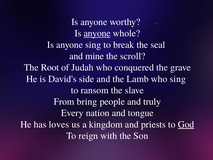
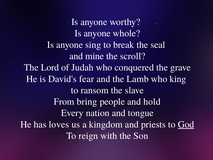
anyone underline: present -> none (97, 33)
Root: Root -> Lord (50, 67)
side: side -> fear (87, 79)
who sing: sing -> king (178, 79)
truly: truly -> hold (152, 101)
